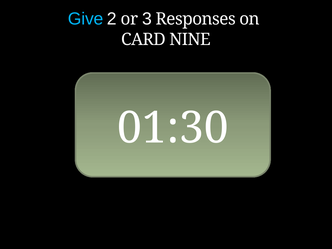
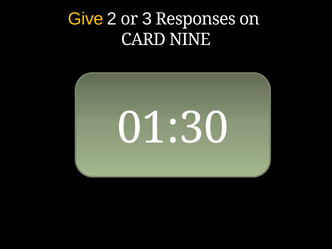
Give colour: light blue -> yellow (86, 19)
